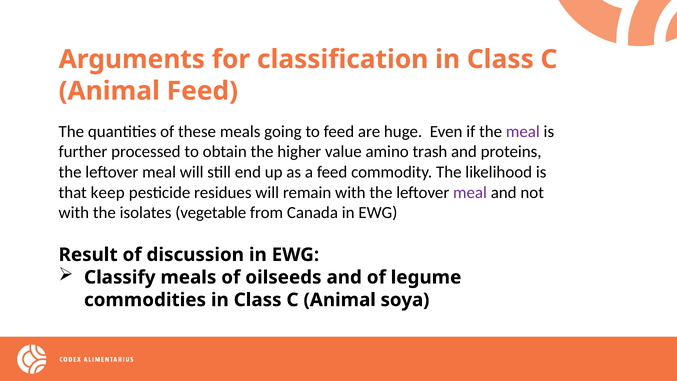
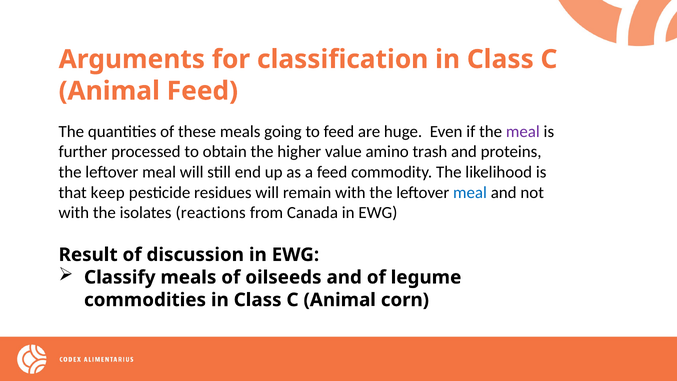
meal colour: purple -> blue (470, 192)
vegetable: vegetable -> reactions (211, 213)
soya: soya -> corn (405, 300)
